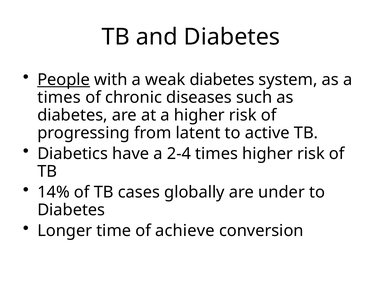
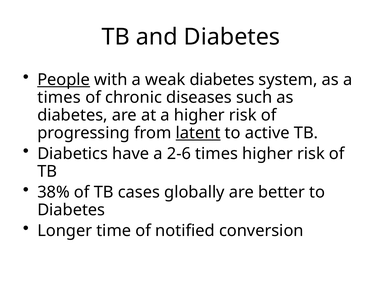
latent underline: none -> present (198, 133)
2-4: 2-4 -> 2-6 (179, 154)
14%: 14% -> 38% (53, 193)
under: under -> better (282, 193)
achieve: achieve -> notified (185, 231)
